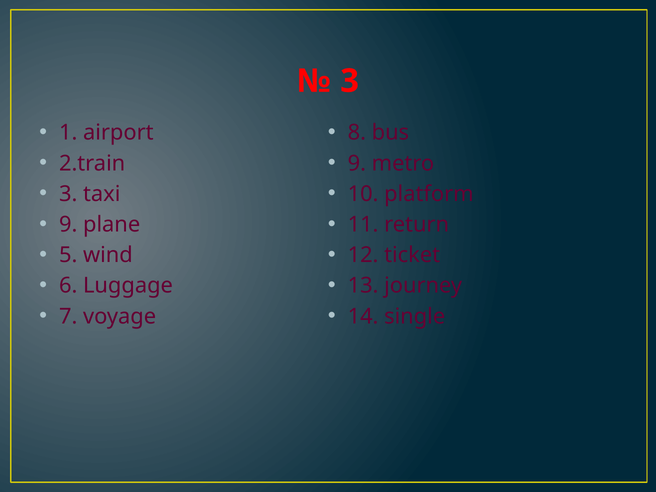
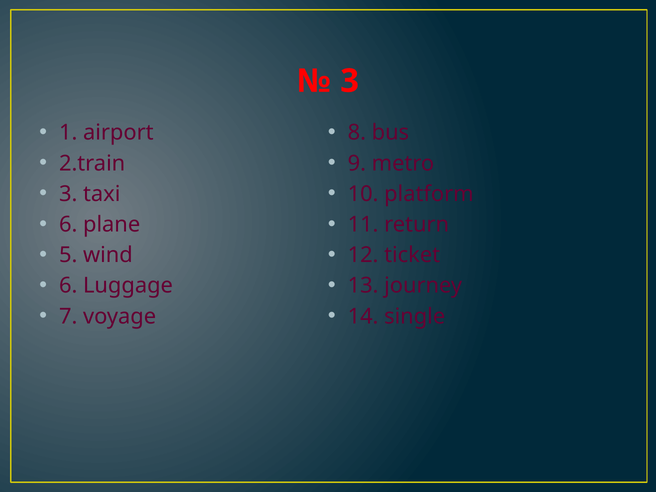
9: 9 -> 6 (68, 225)
